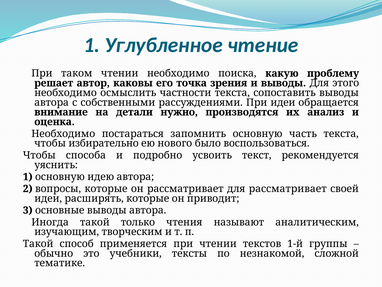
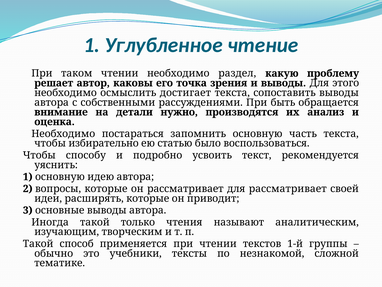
поиска: поиска -> раздел (237, 73)
частности: частности -> достигает (185, 93)
При идеи: идеи -> быть (283, 102)
нового: нового -> статью (175, 143)
способа: способа -> способу (86, 155)
